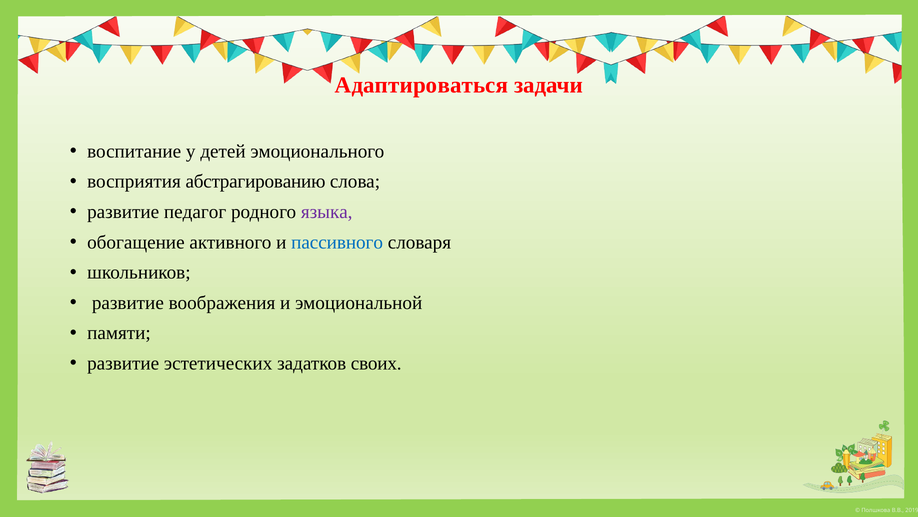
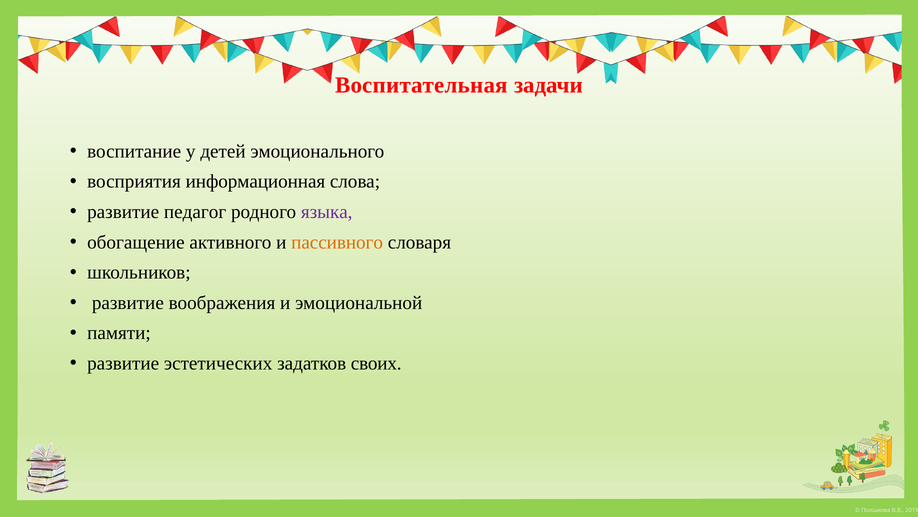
Адаптироваться: Адаптироваться -> Воспитательная (421, 85)
абстрагированию: абстрагированию -> информационная (255, 181)
пассивного colour: blue -> orange (337, 242)
